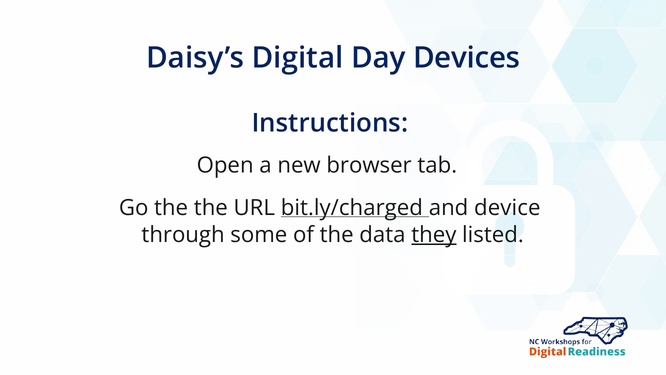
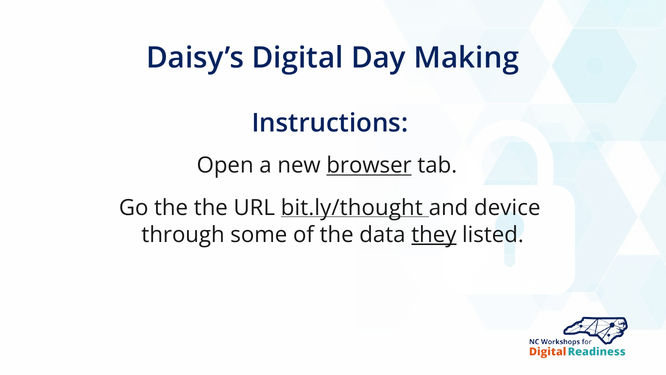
Devices: Devices -> Making (466, 58)
browser underline: none -> present (369, 165)
bit.ly/charged: bit.ly/charged -> bit.ly/thought (352, 208)
